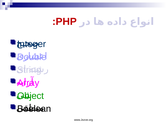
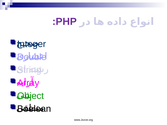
:PHP colour: red -> purple (65, 22)
